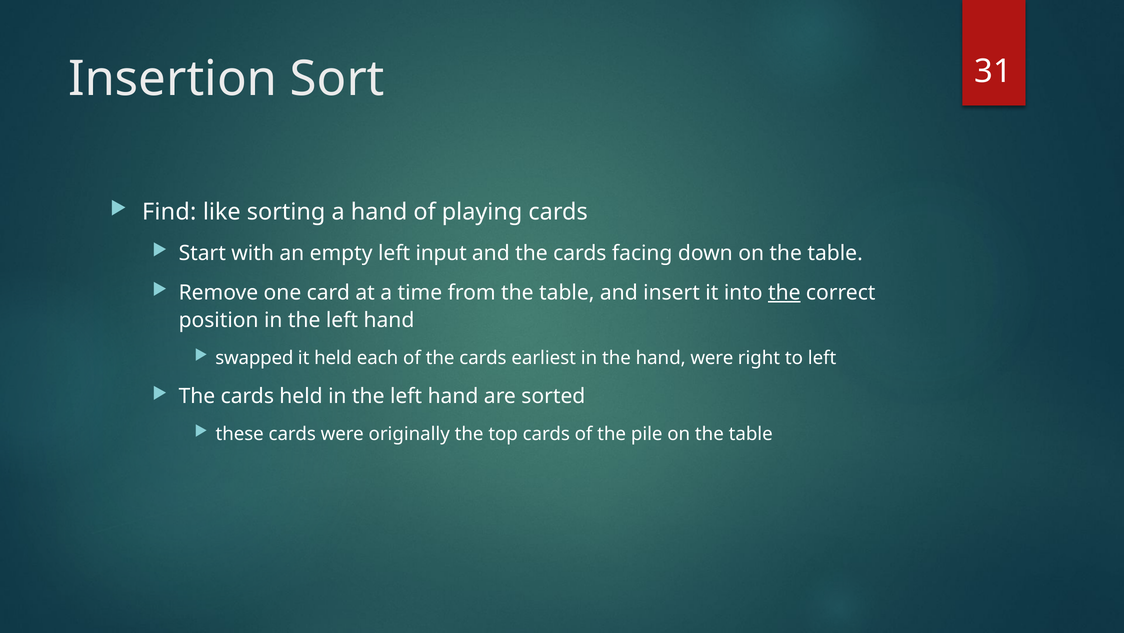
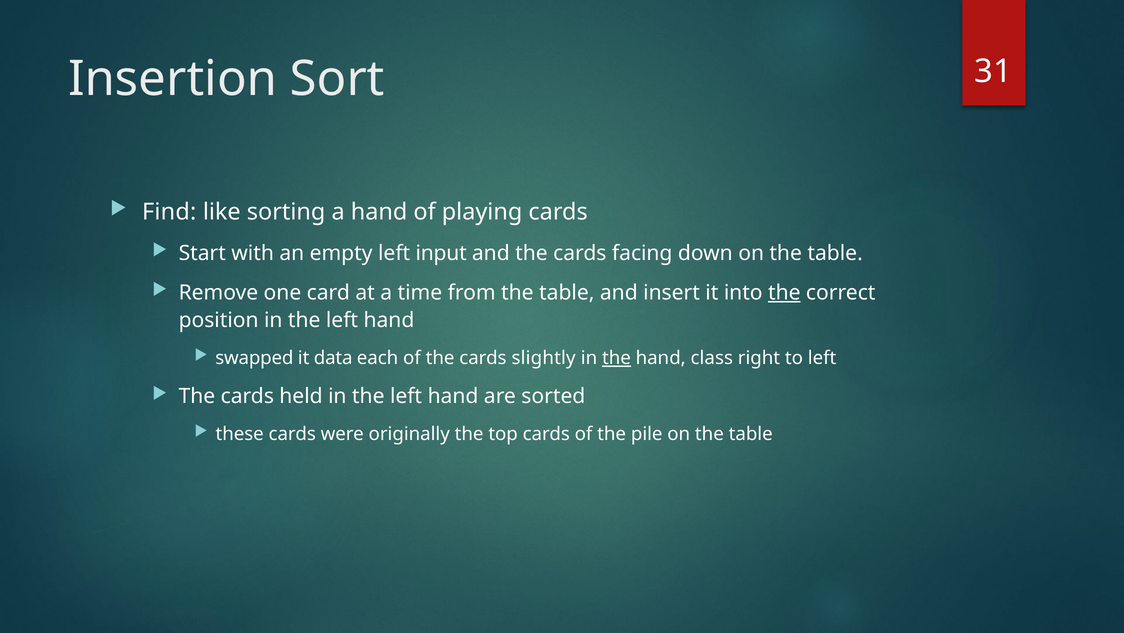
it held: held -> data (333, 358)
earliest: earliest -> slightly (544, 358)
the underline: none -> present (616, 358)
hand were: were -> class (712, 358)
